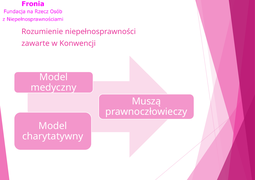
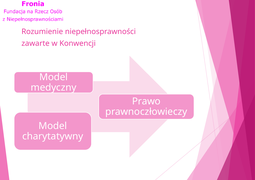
Muszą: Muszą -> Prawo (146, 102)
